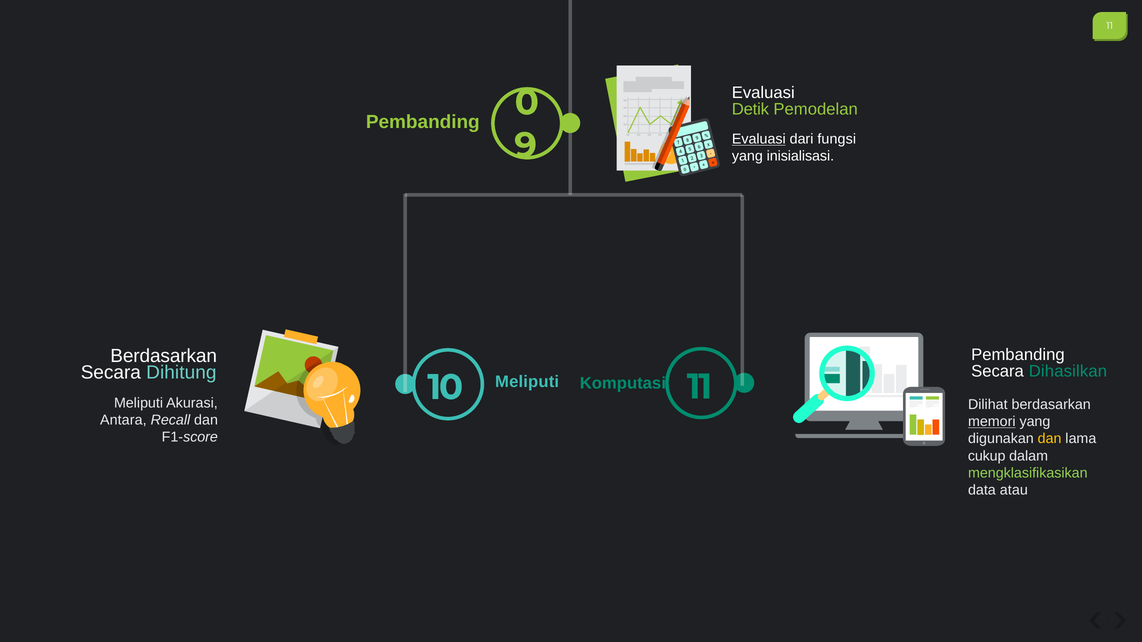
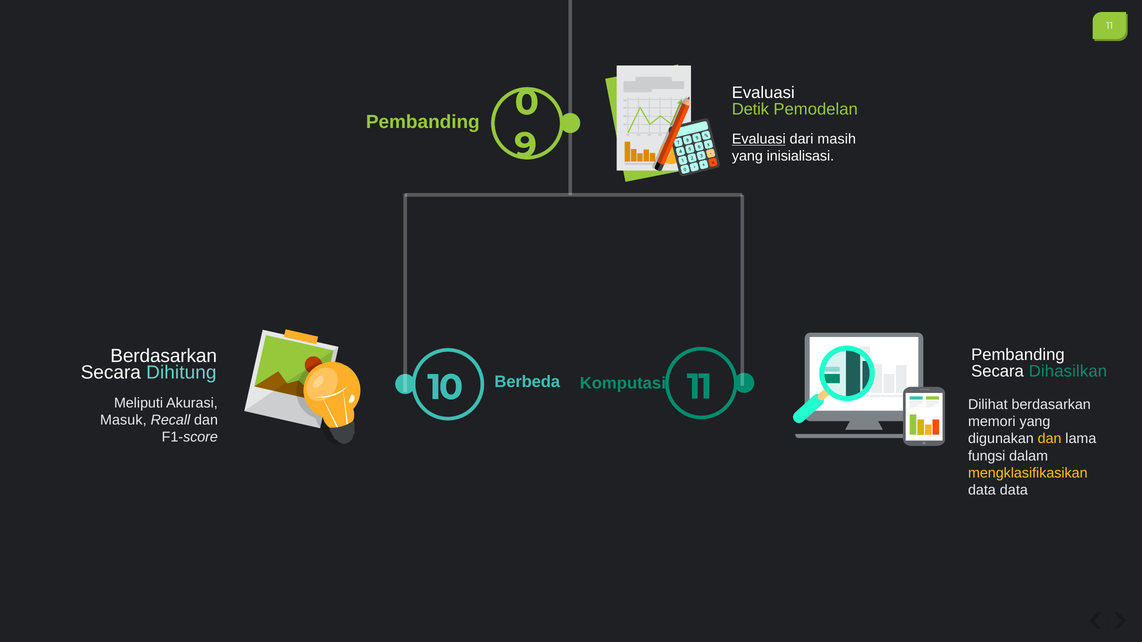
fungsi: fungsi -> masih (837, 139)
Meliputi: Meliputi -> Berbeda (527, 382)
Antara: Antara -> Masuk (123, 420)
memori underline: present -> none (992, 422)
cukup: cukup -> fungsi (987, 456)
mengklasifikasikan colour: light green -> yellow (1028, 473)
data atau: atau -> data (1014, 490)
